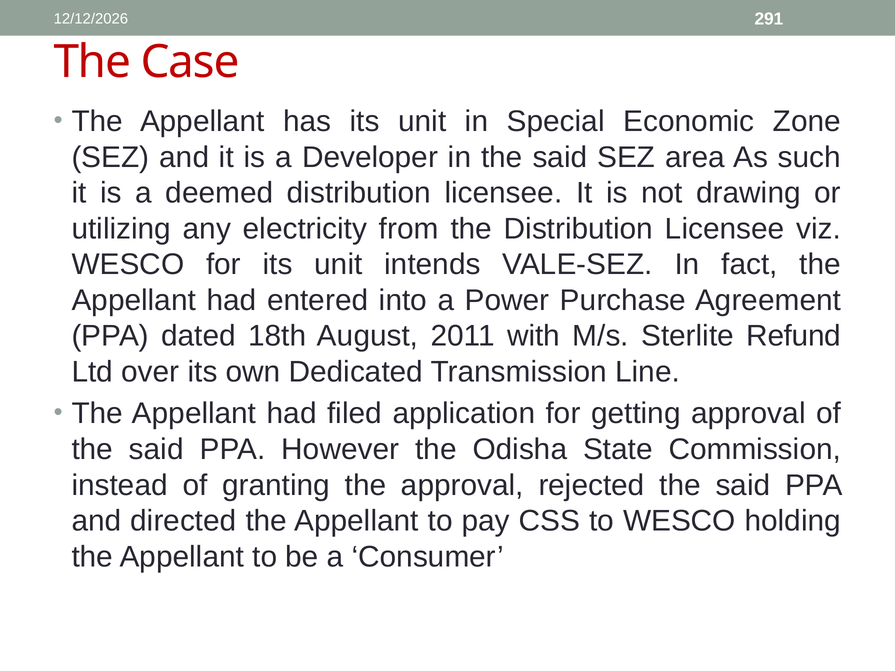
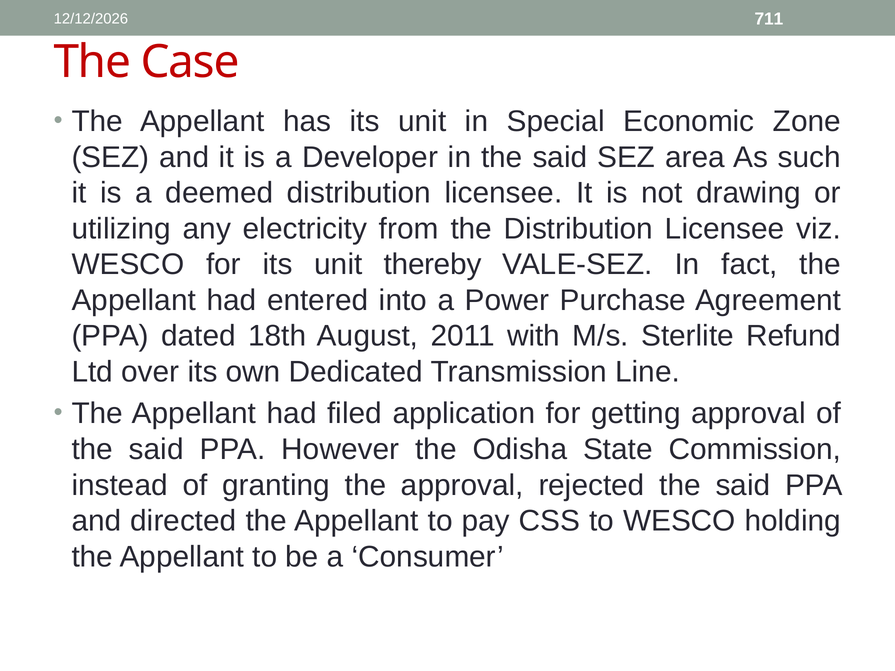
291: 291 -> 711 (769, 19)
intends: intends -> thereby (433, 265)
